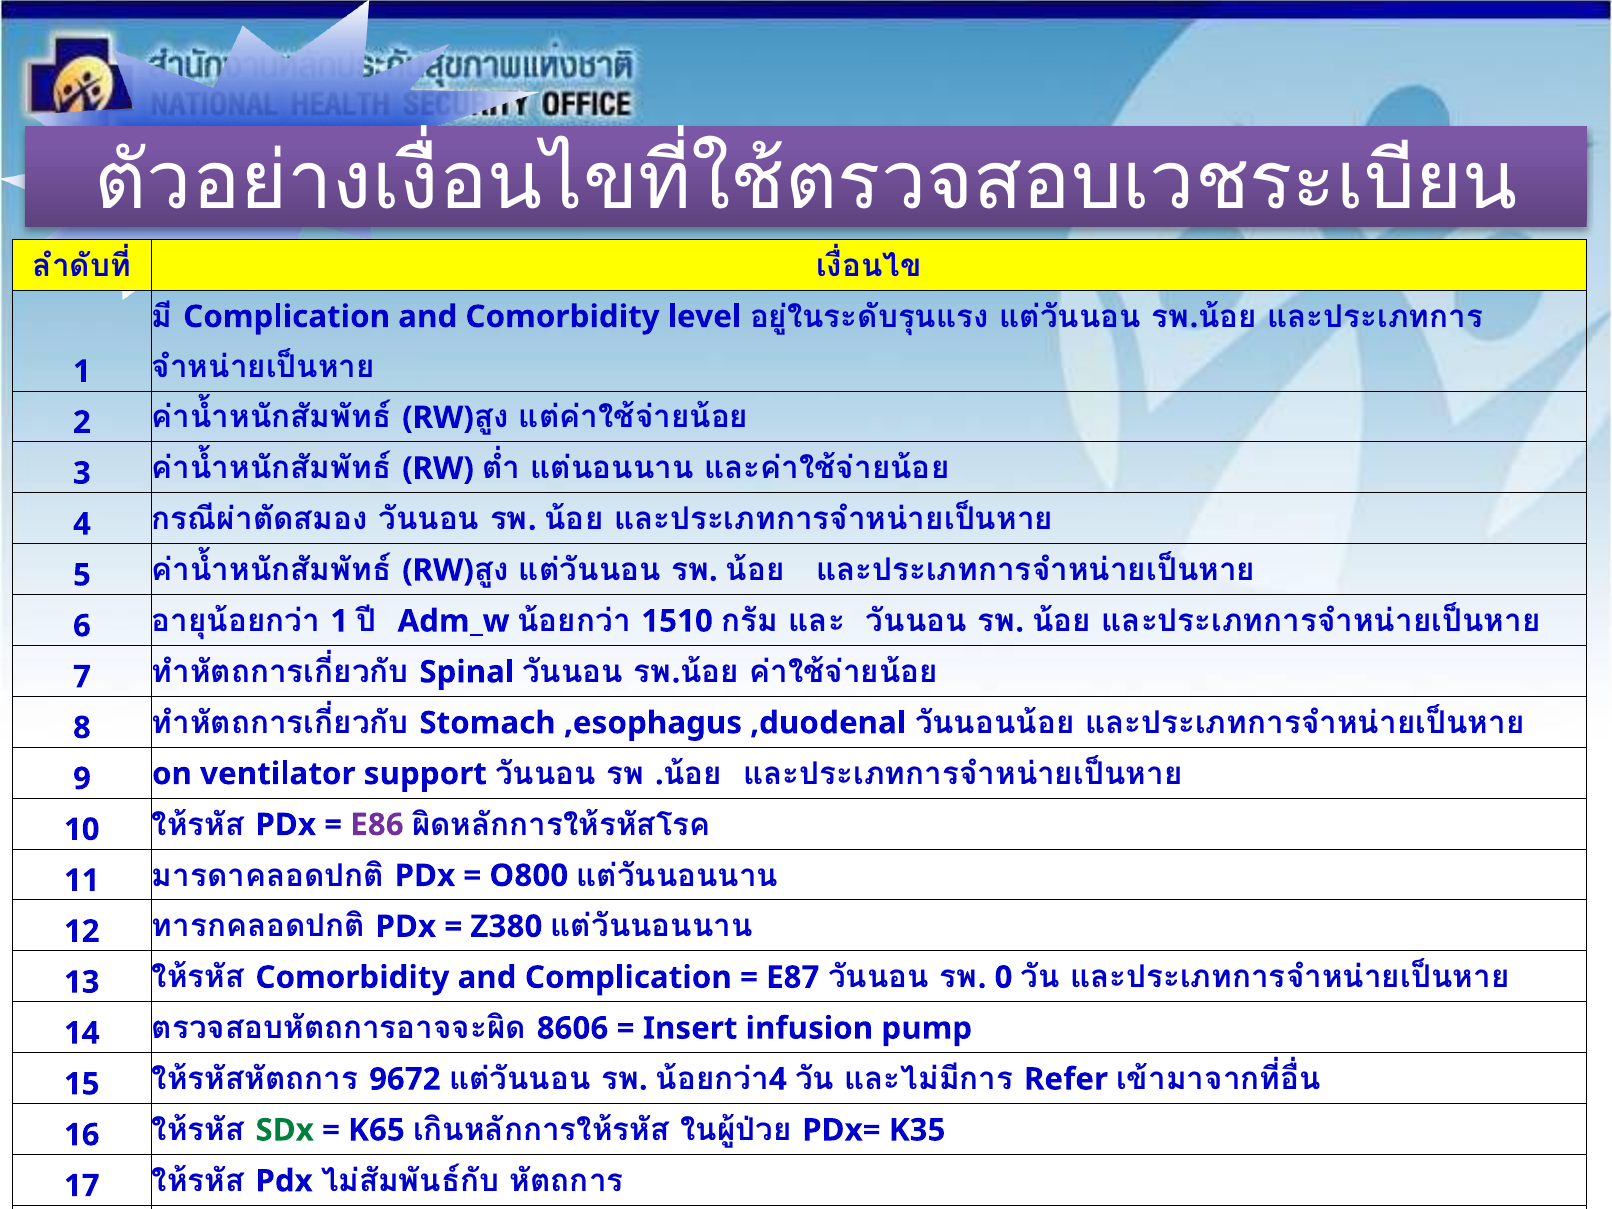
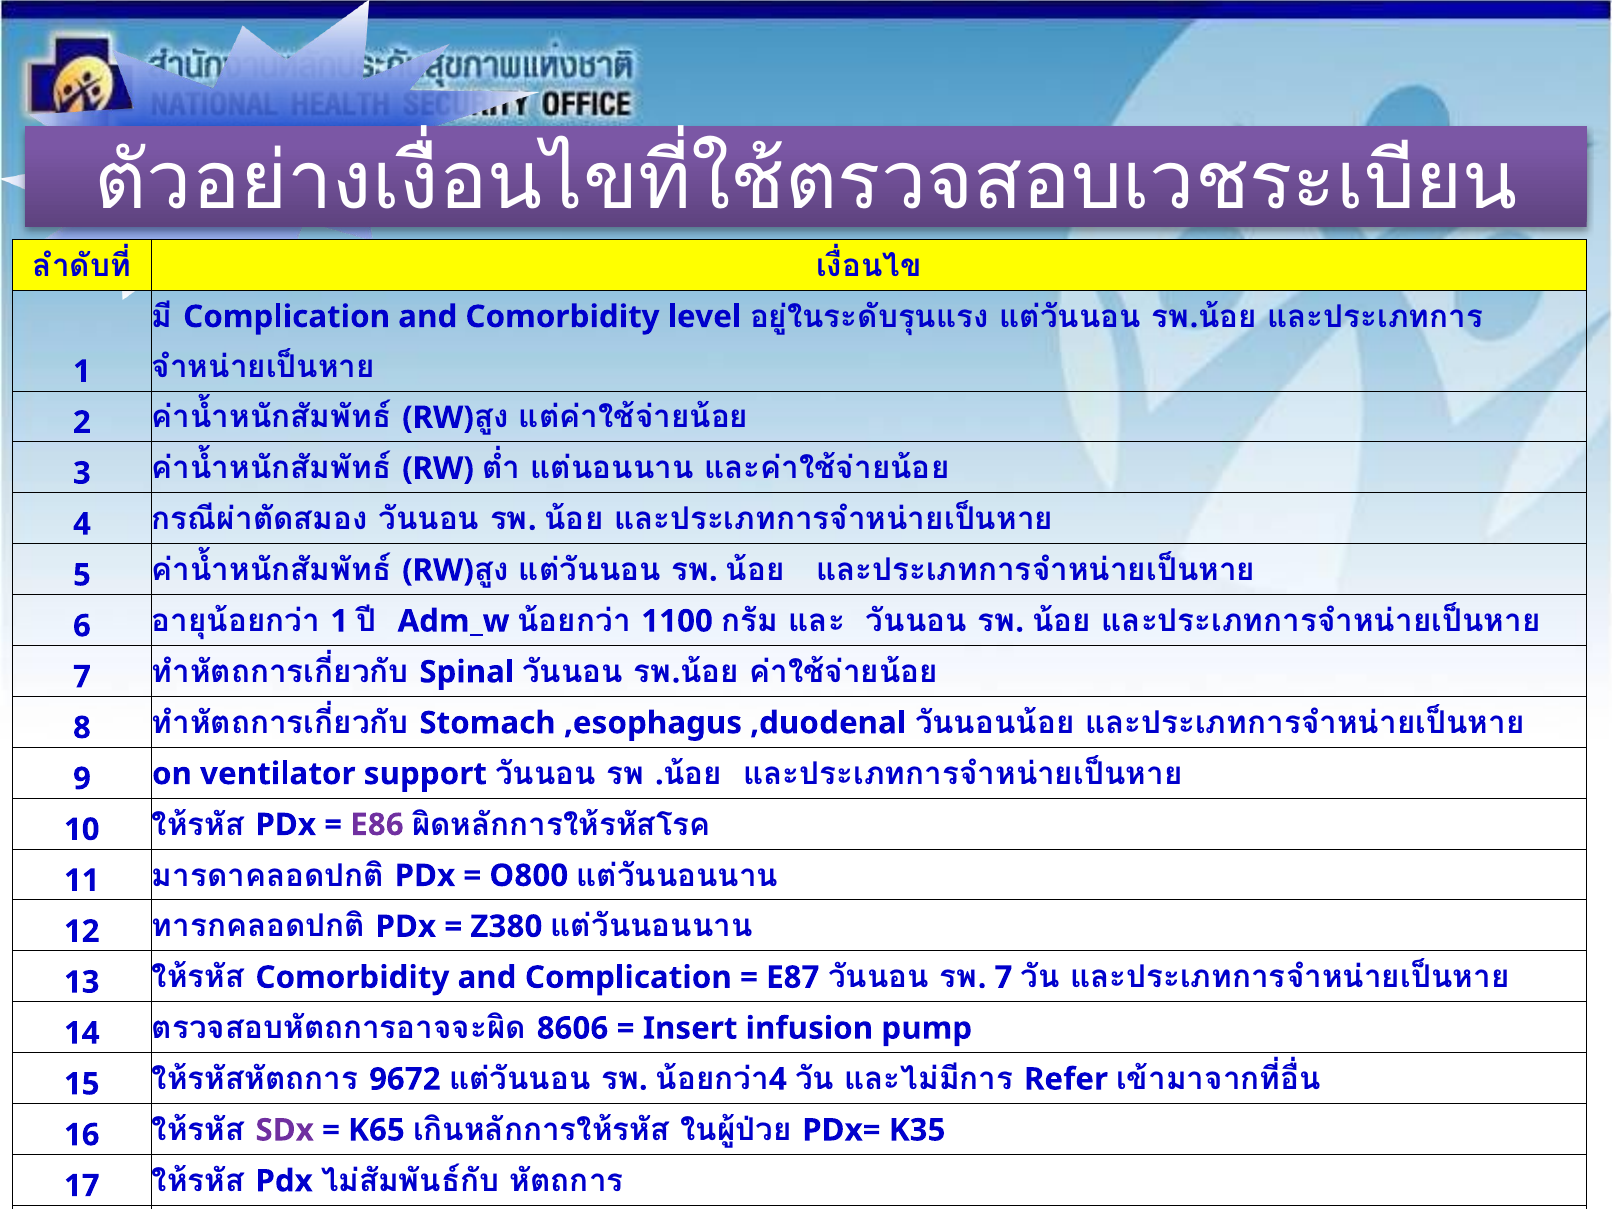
1510: 1510 -> 1100 (677, 621)
0: 0 -> 7 (1004, 977)
SDx colour: green -> purple (285, 1130)
